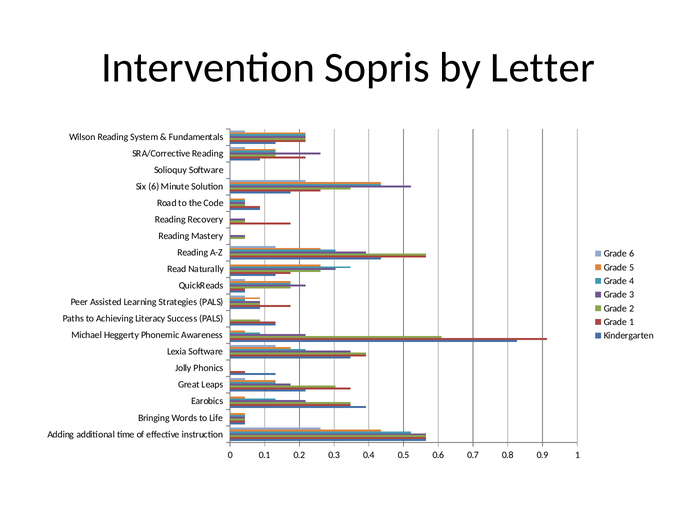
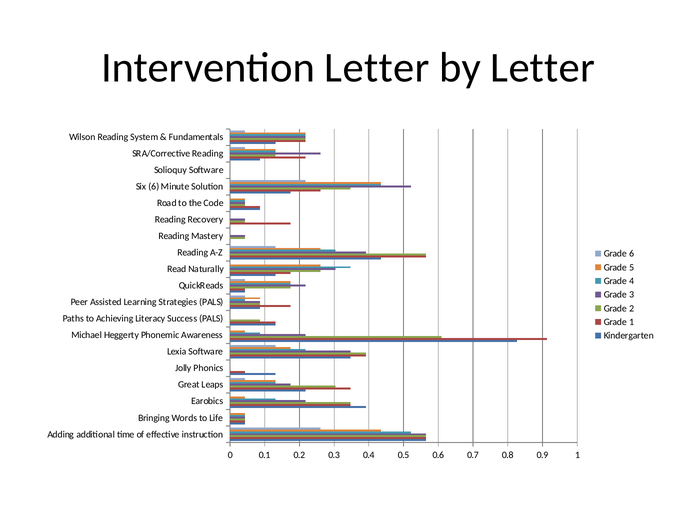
Intervention Sopris: Sopris -> Letter (377, 67)
